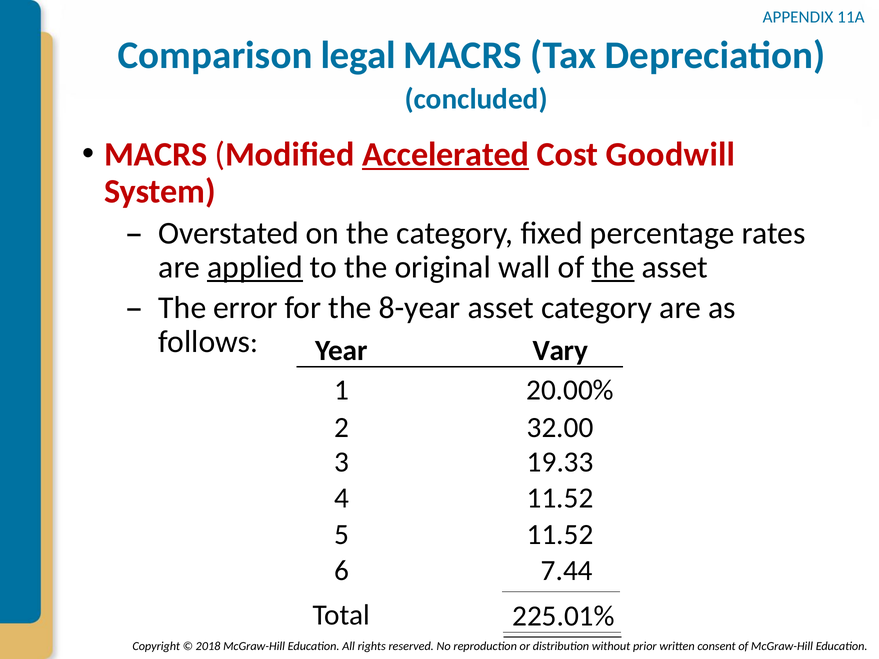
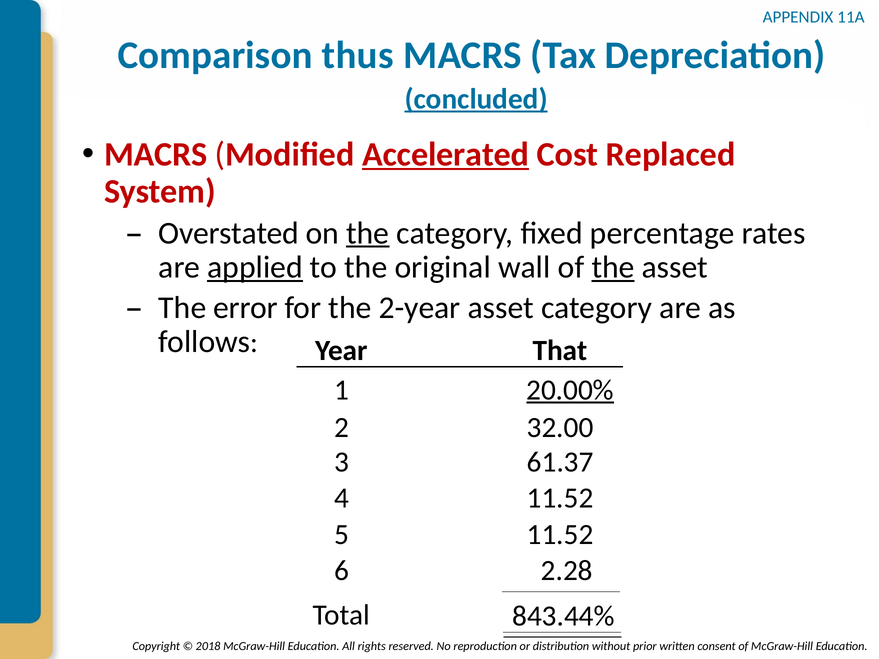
legal: legal -> thus (358, 55)
concluded underline: none -> present (476, 99)
Goodwill: Goodwill -> Replaced (671, 155)
the underline: none -> present (368, 233)
8-year: 8-year -> 2-year (420, 308)
Vary: Vary -> That (560, 351)
20.00% underline: none -> present (570, 390)
19.33: 19.33 -> 61.37 (560, 462)
7.44: 7.44 -> 2.28 (567, 571)
225.01%: 225.01% -> 843.44% (563, 616)
